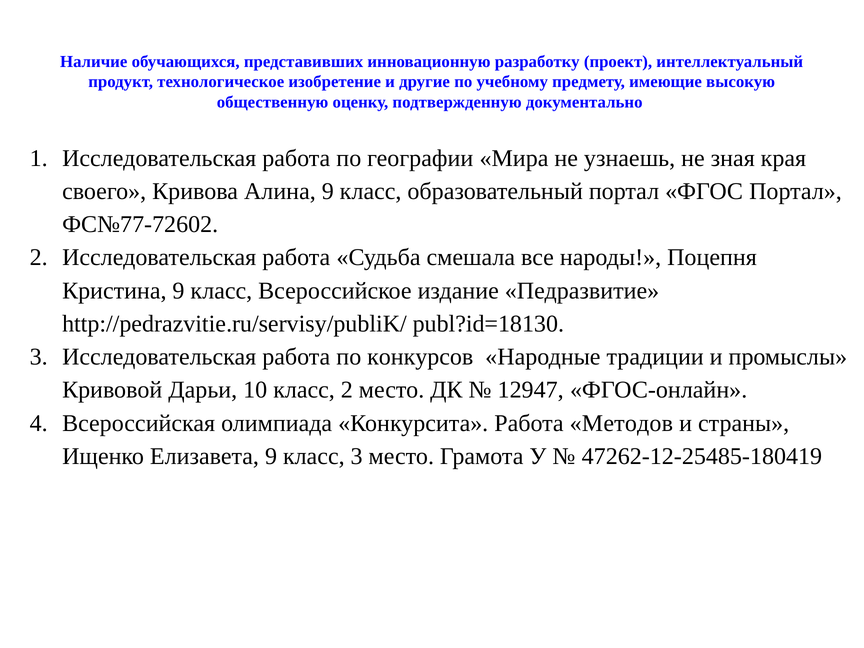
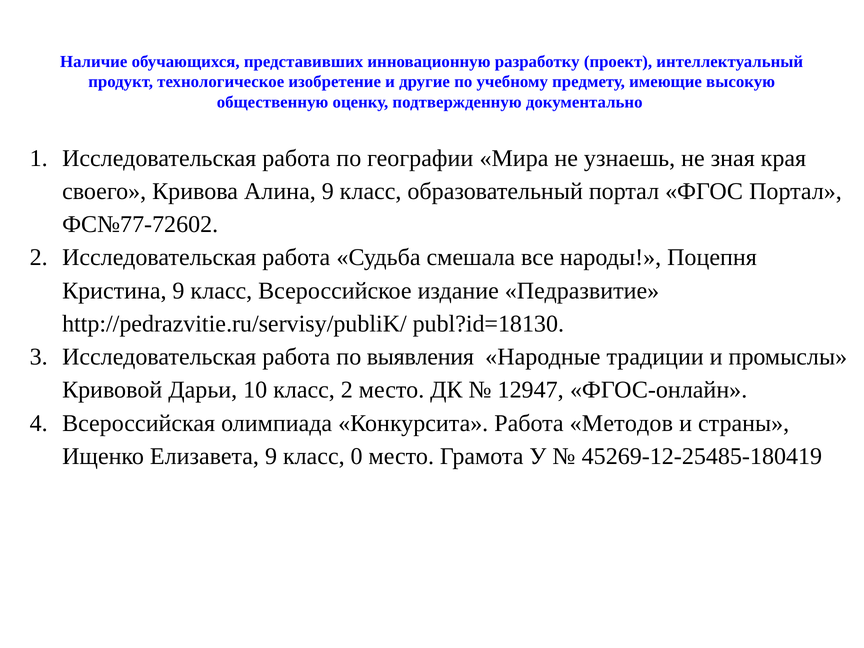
конкурсов: конкурсов -> выявления (420, 357)
класс 3: 3 -> 0 (357, 456)
47262-12-25485-180419: 47262-12-25485-180419 -> 45269-12-25485-180419 (702, 456)
